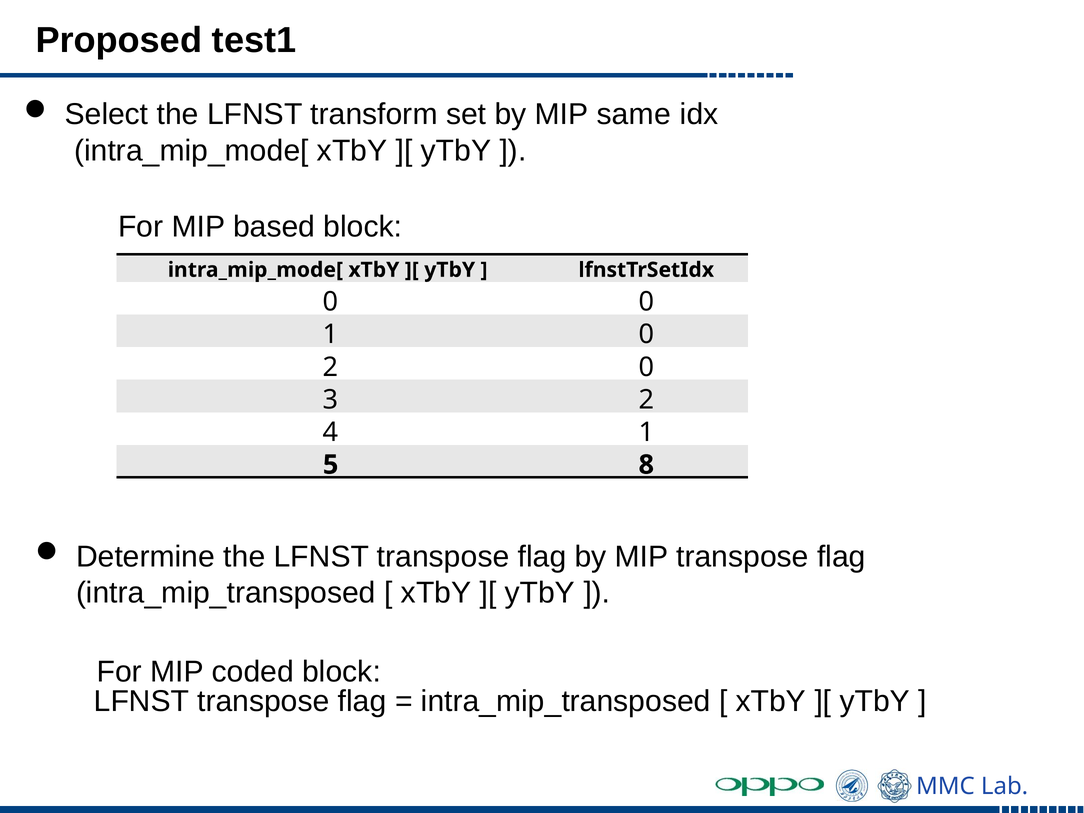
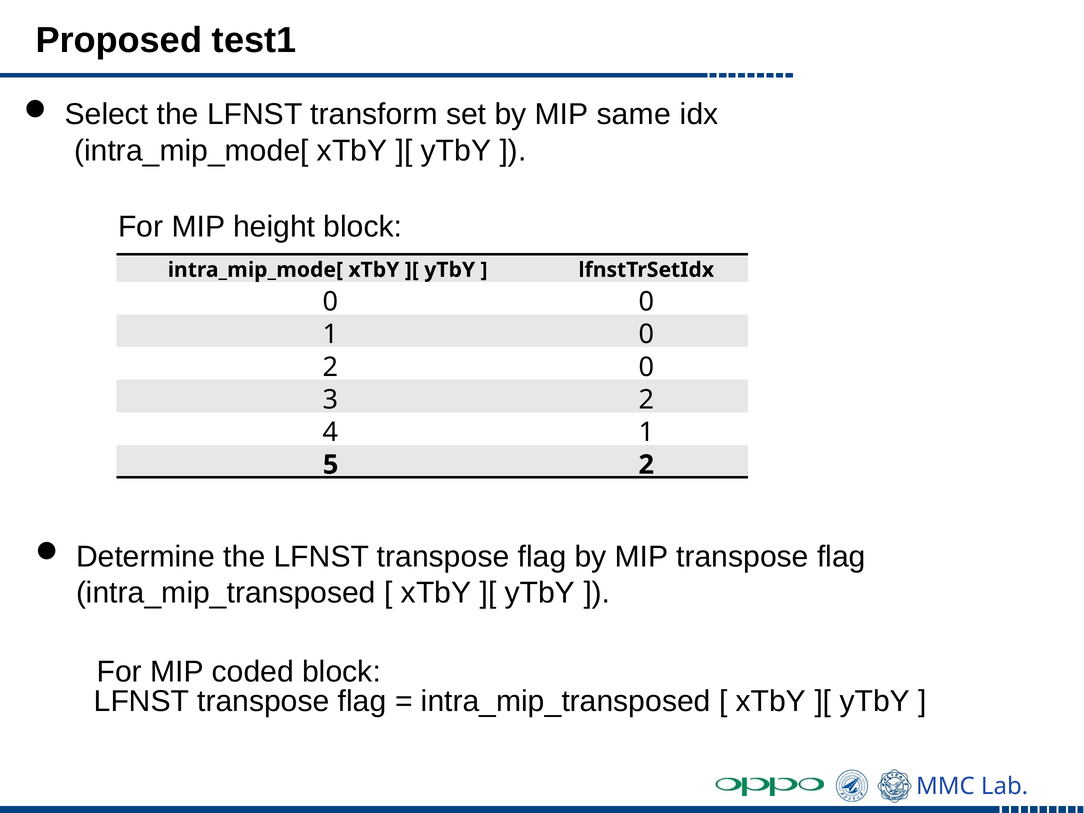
based: based -> height (274, 227)
5 8: 8 -> 2 (646, 465)
